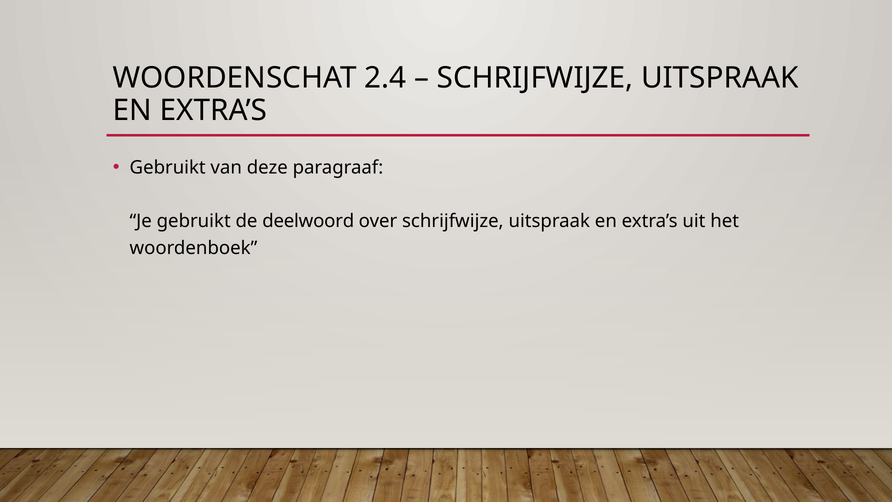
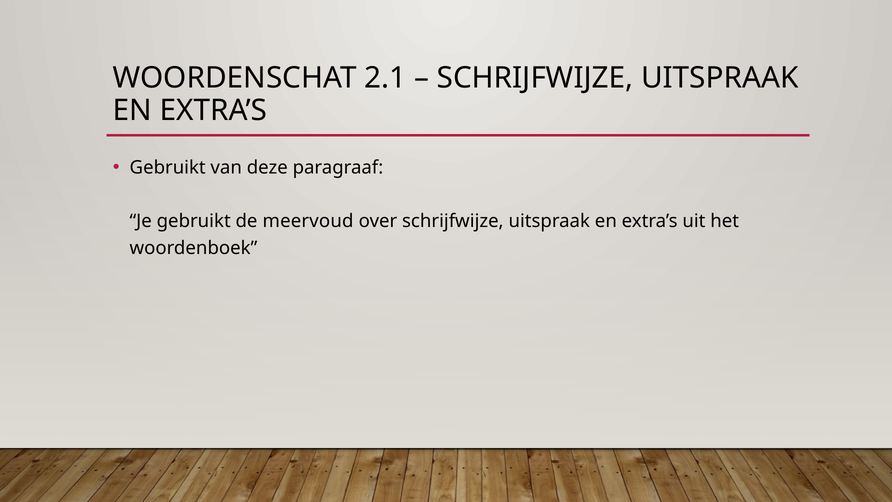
2.4: 2.4 -> 2.1 (385, 78)
deelwoord: deelwoord -> meervoud (308, 221)
